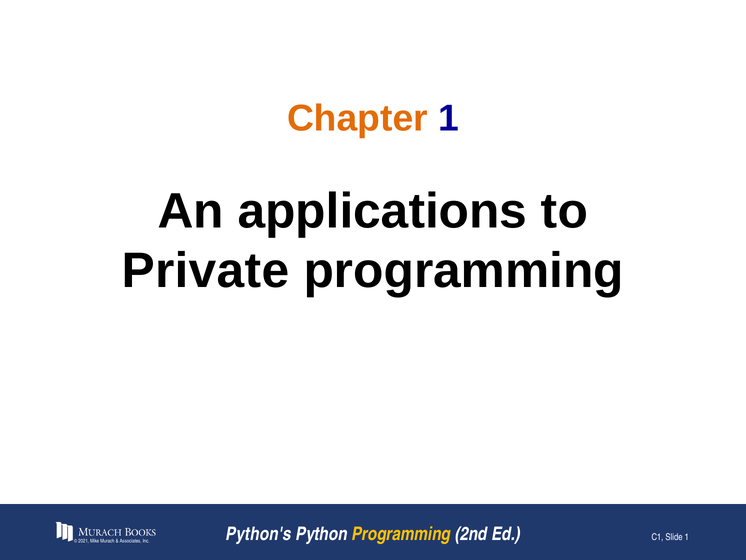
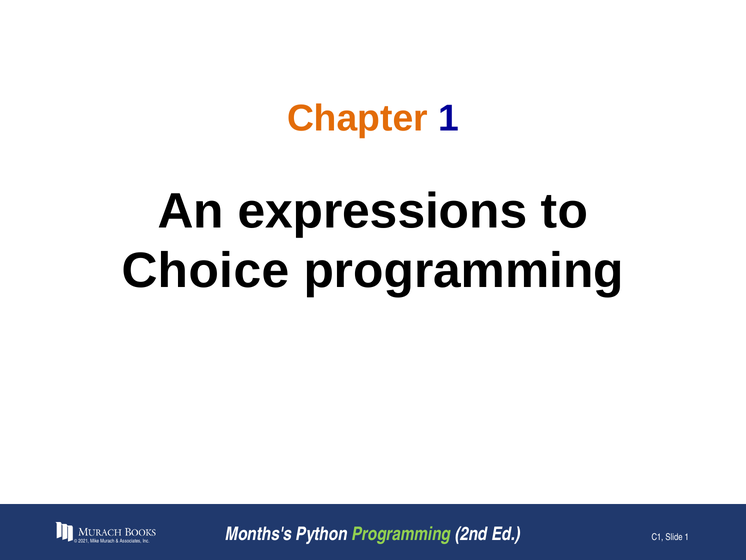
applications: applications -> expressions (382, 211)
Private: Private -> Choice (206, 271)
Python's: Python's -> Months's (259, 533)
Programming colour: yellow -> light green (401, 533)
